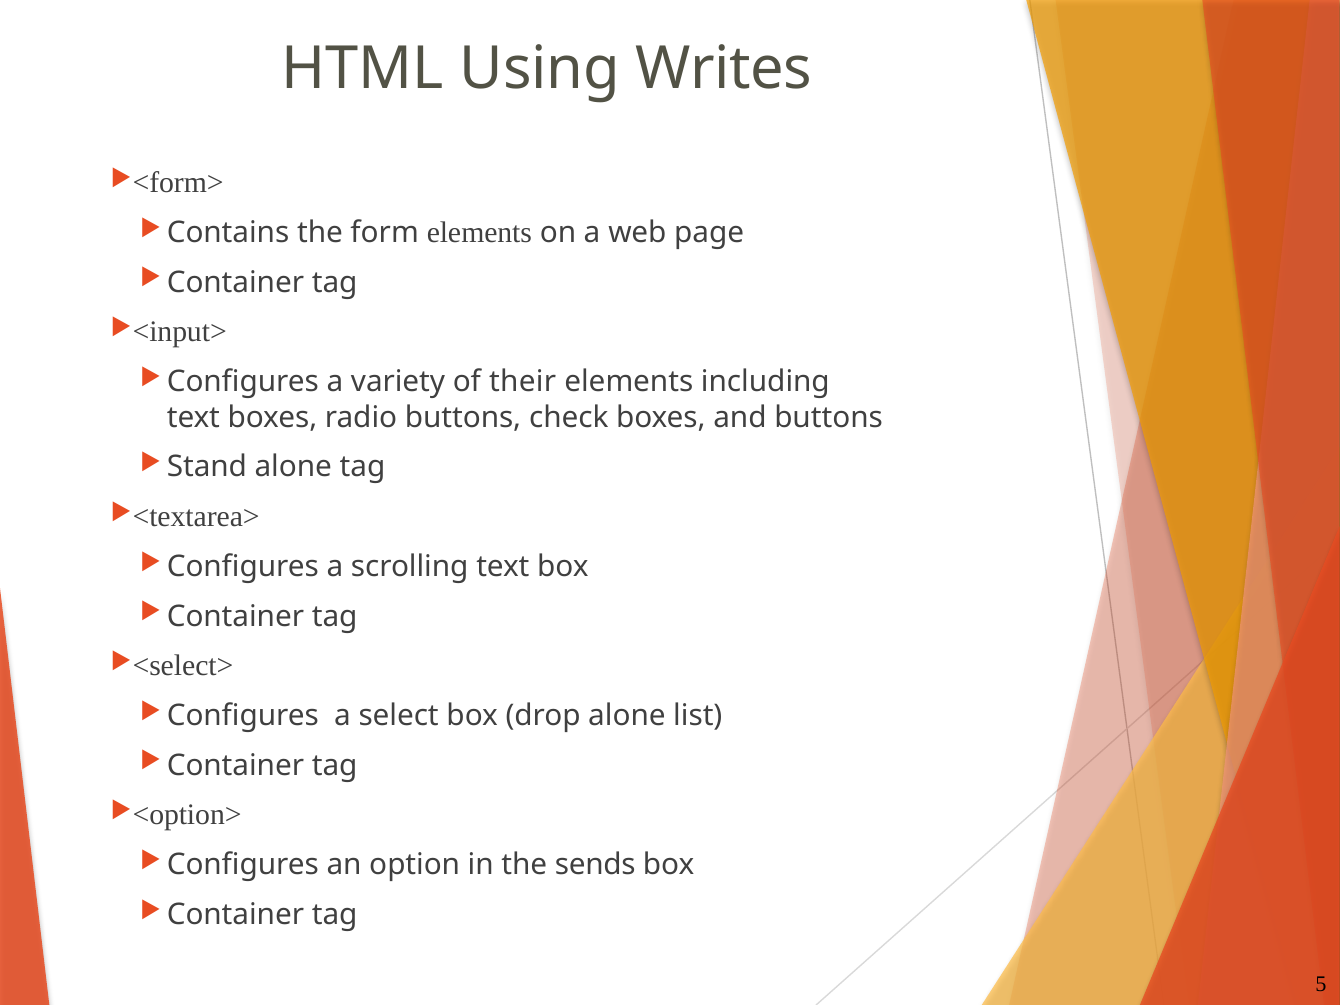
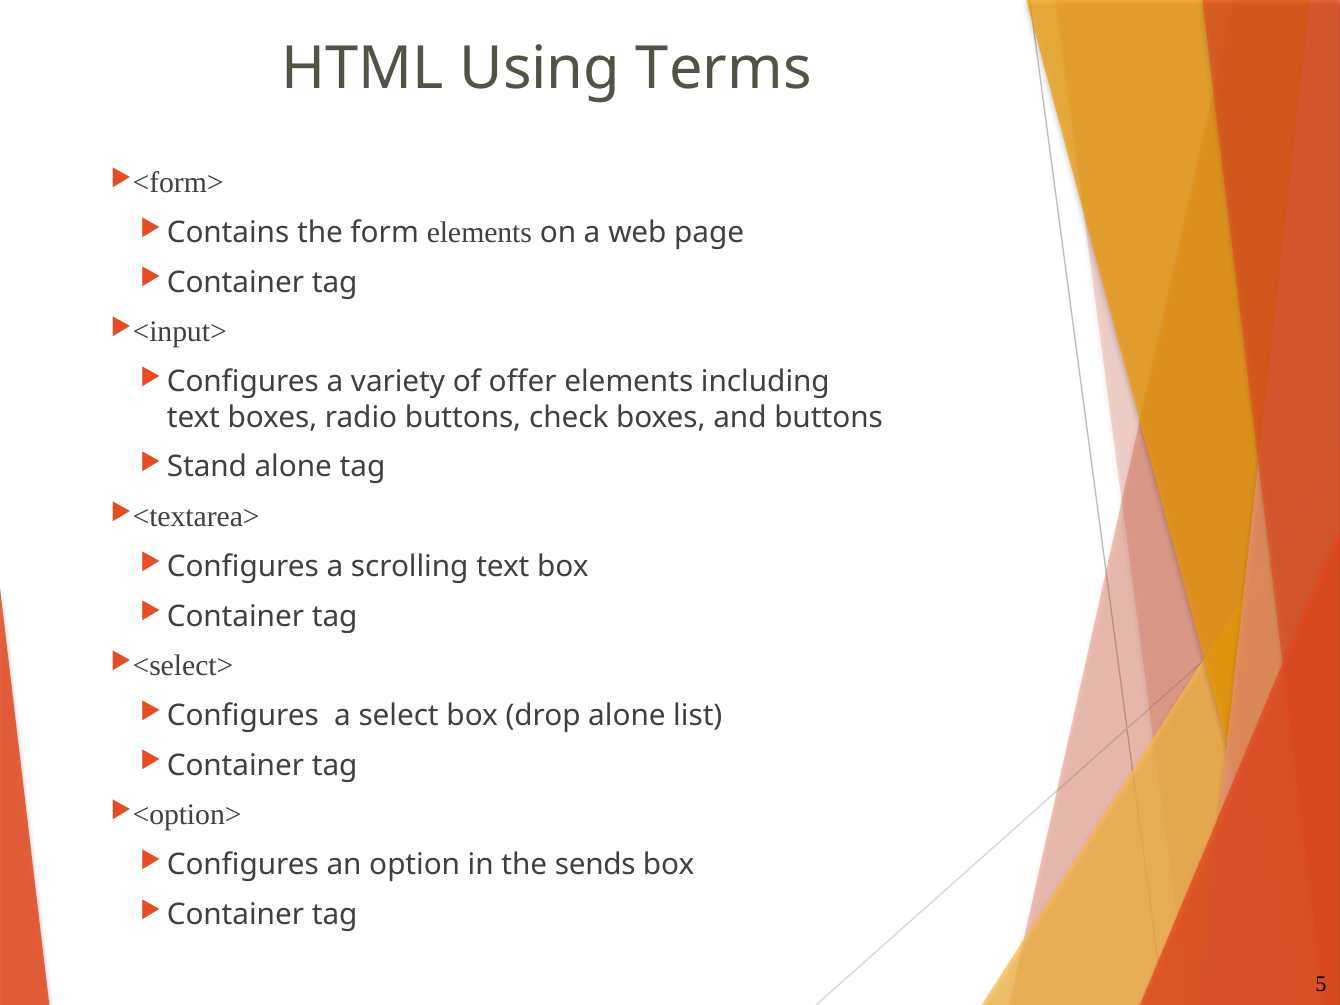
Writes: Writes -> Terms (724, 69)
their: their -> offer (523, 382)
